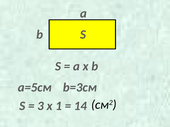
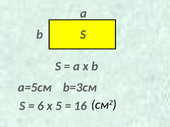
3: 3 -> 6 (41, 106)
1: 1 -> 5 (59, 106)
14: 14 -> 16 (80, 106)
